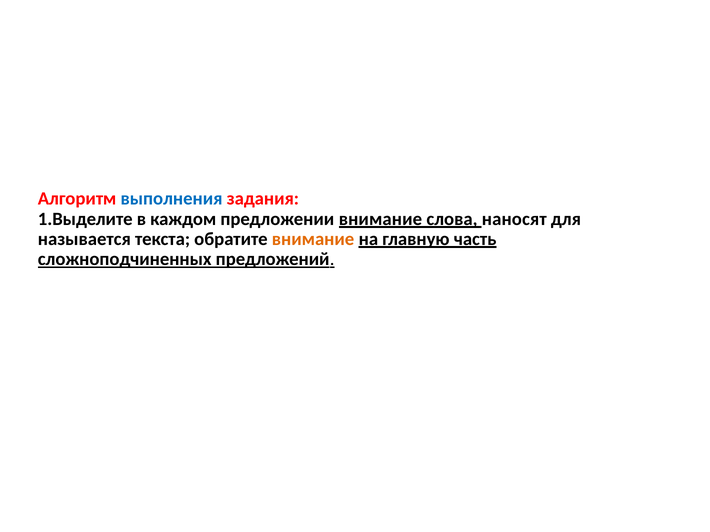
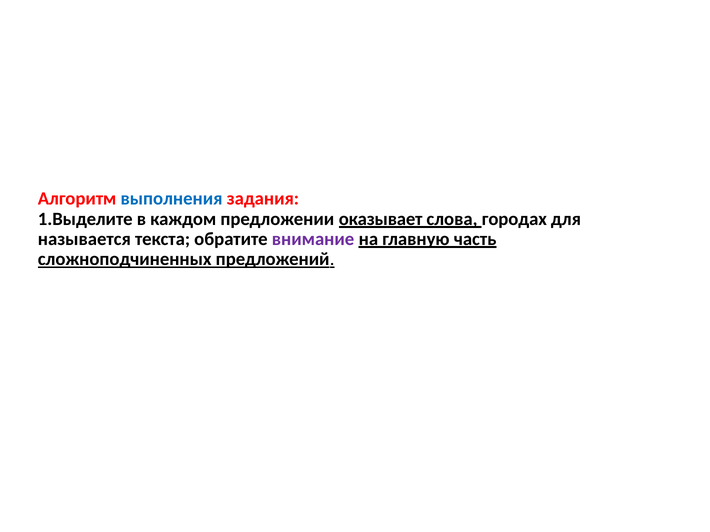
предложении внимание: внимание -> оказывает (381, 219)
наносят: наносят -> городах (514, 219)
внимание colour: orange -> purple (313, 239)
